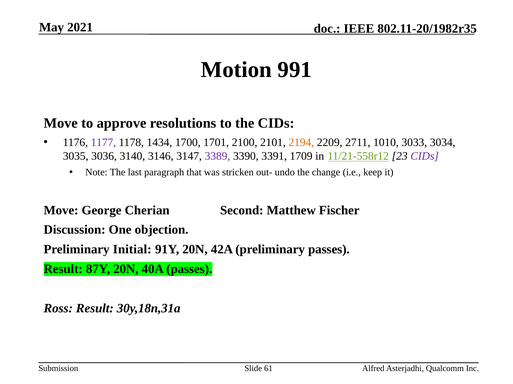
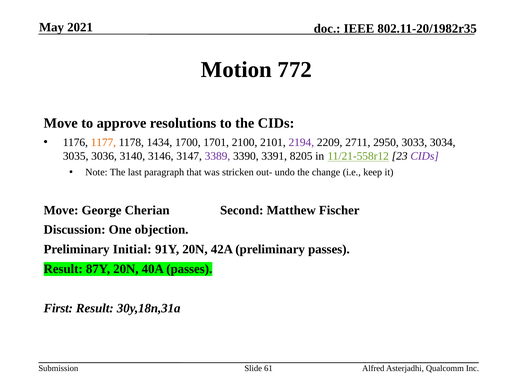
991: 991 -> 772 (295, 70)
1177 colour: purple -> orange (103, 143)
2194 colour: orange -> purple (301, 143)
1010: 1010 -> 2950 (386, 143)
1709: 1709 -> 8205 (301, 156)
Ross: Ross -> First (58, 309)
